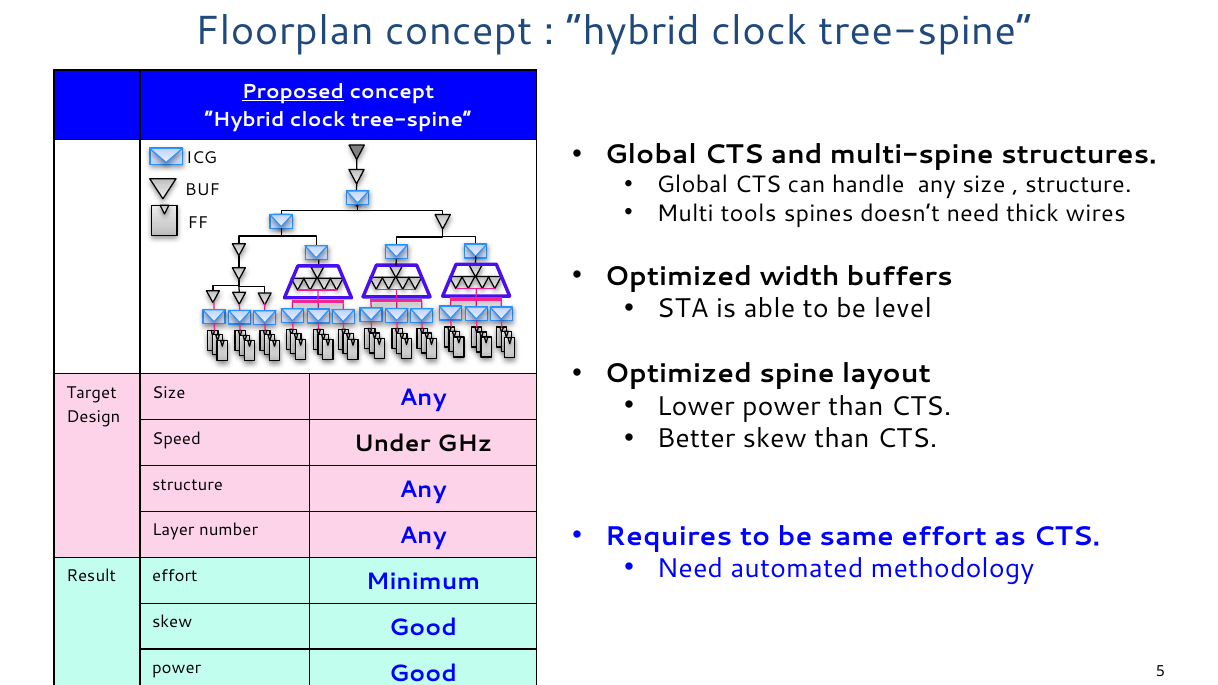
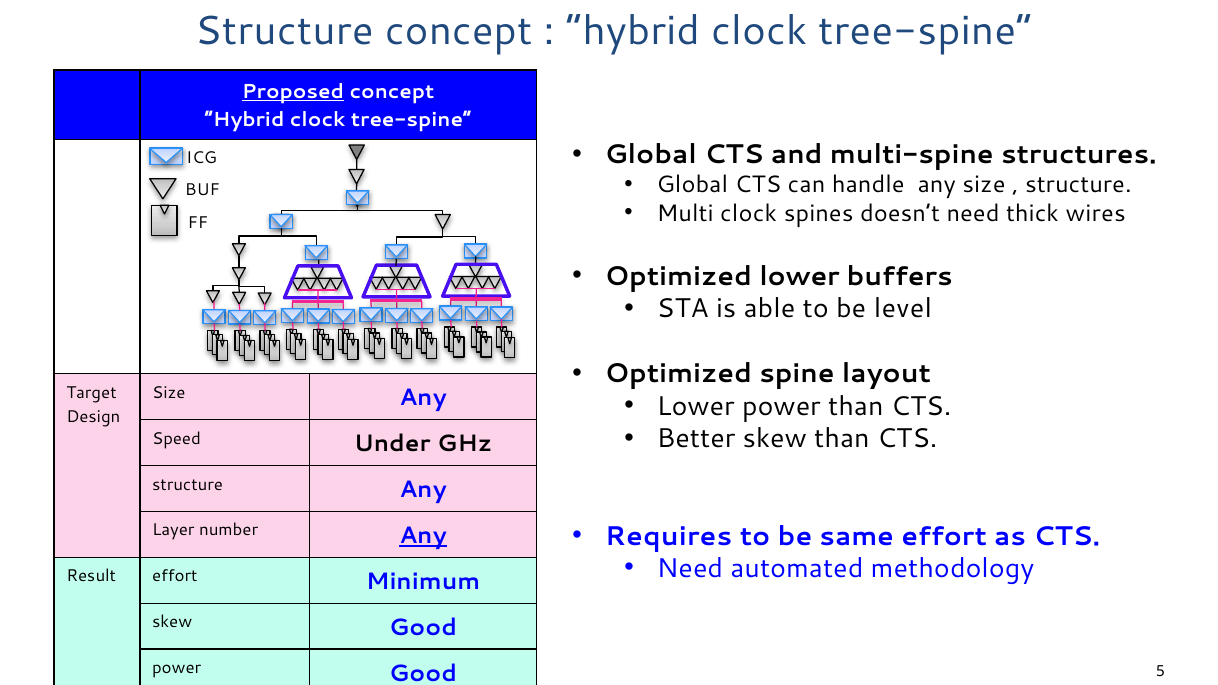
Floorplan: Floorplan -> Structure (284, 31)
Multi tools: tools -> clock (749, 213)
Optimized width: width -> lower (799, 277)
Any underline: none -> present (423, 536)
